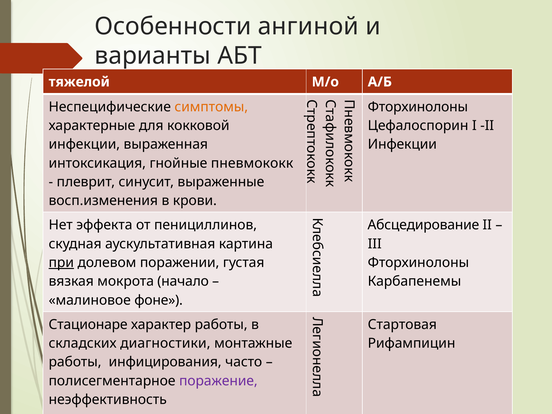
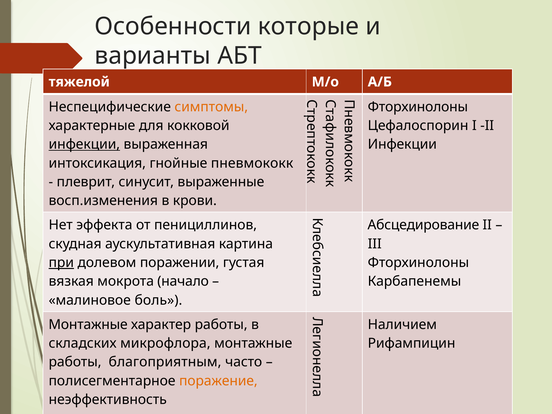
ангиной: ангиной -> которые (308, 26)
инфекции underline: none -> present (84, 144)
фоне: фоне -> боль (158, 300)
Стационаре: Стационаре -> Монтажные (88, 324)
Стартовая: Стартовая -> Наличием (402, 324)
диагностики: диагностики -> микрофлора (165, 343)
инфицирования: инфицирования -> благоприятным (165, 362)
поражение colour: purple -> orange (218, 381)
